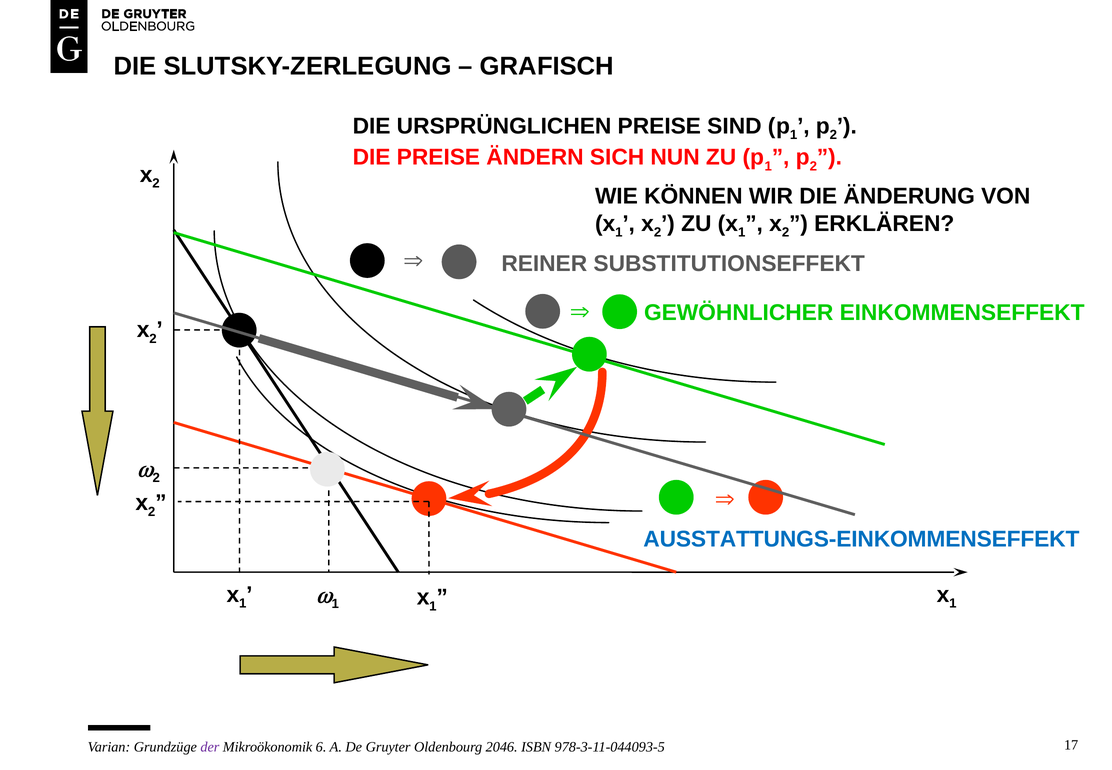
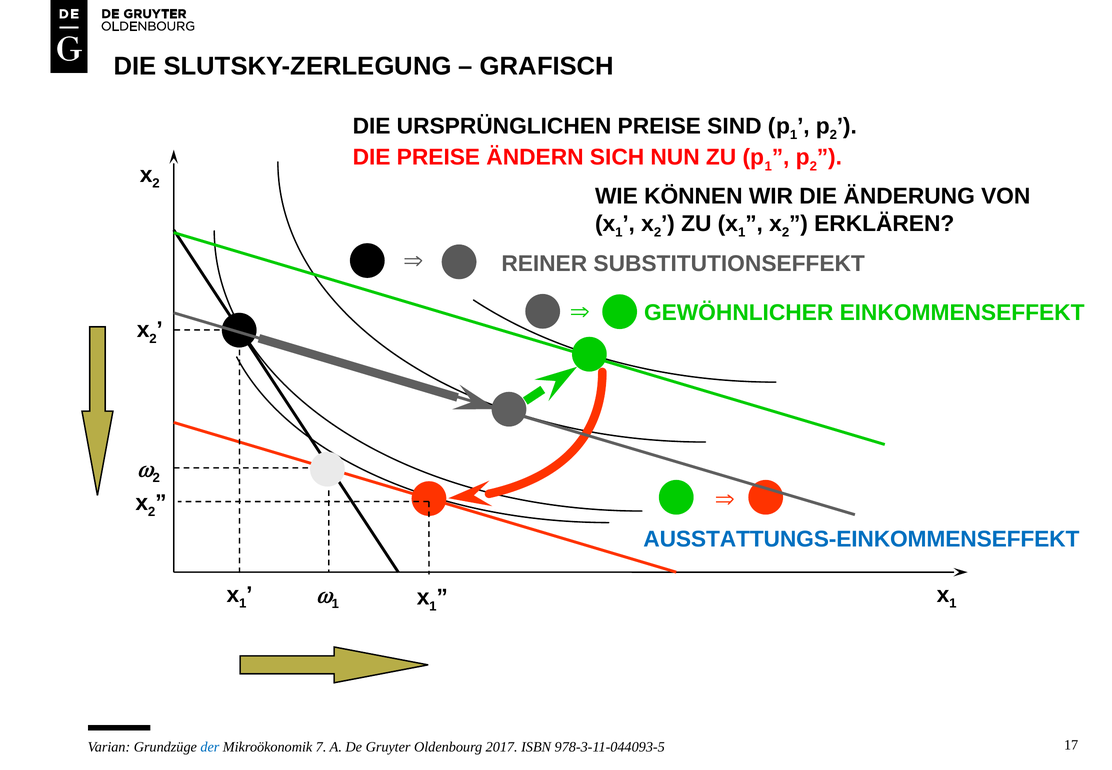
der colour: purple -> blue (210, 747)
6: 6 -> 7 (321, 747)
2046: 2046 -> 2017 (502, 747)
